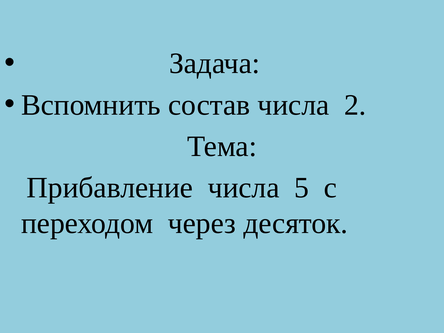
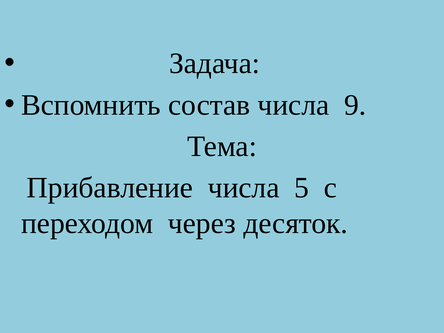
2: 2 -> 9 (355, 105)
